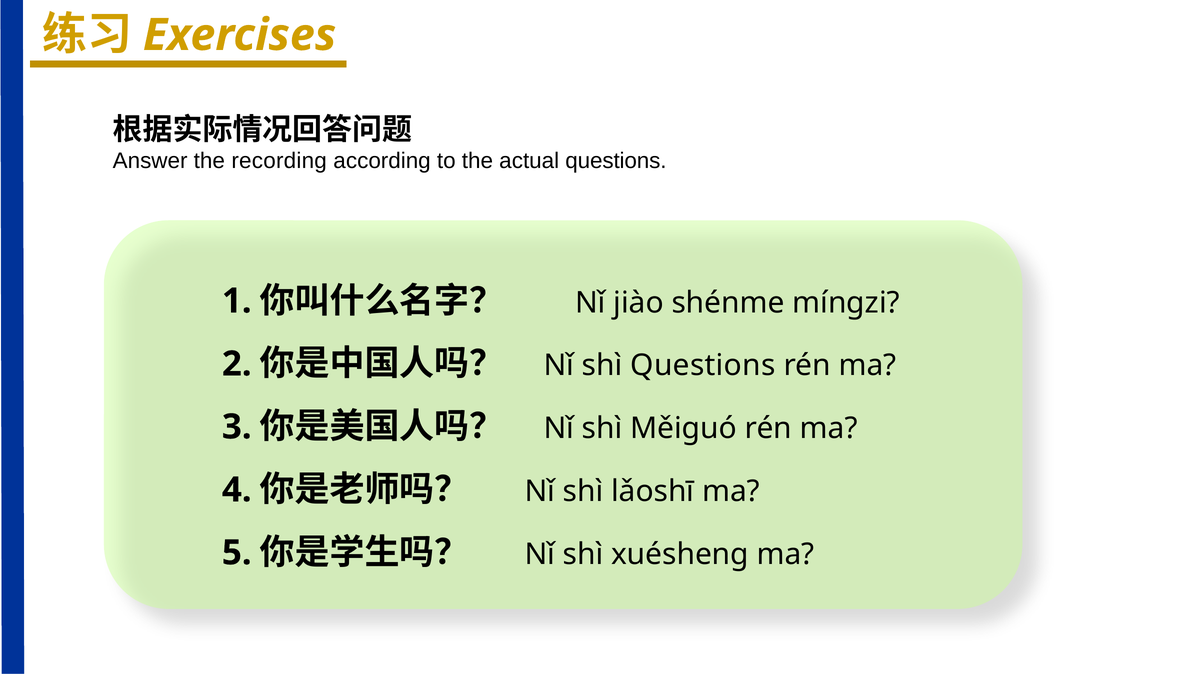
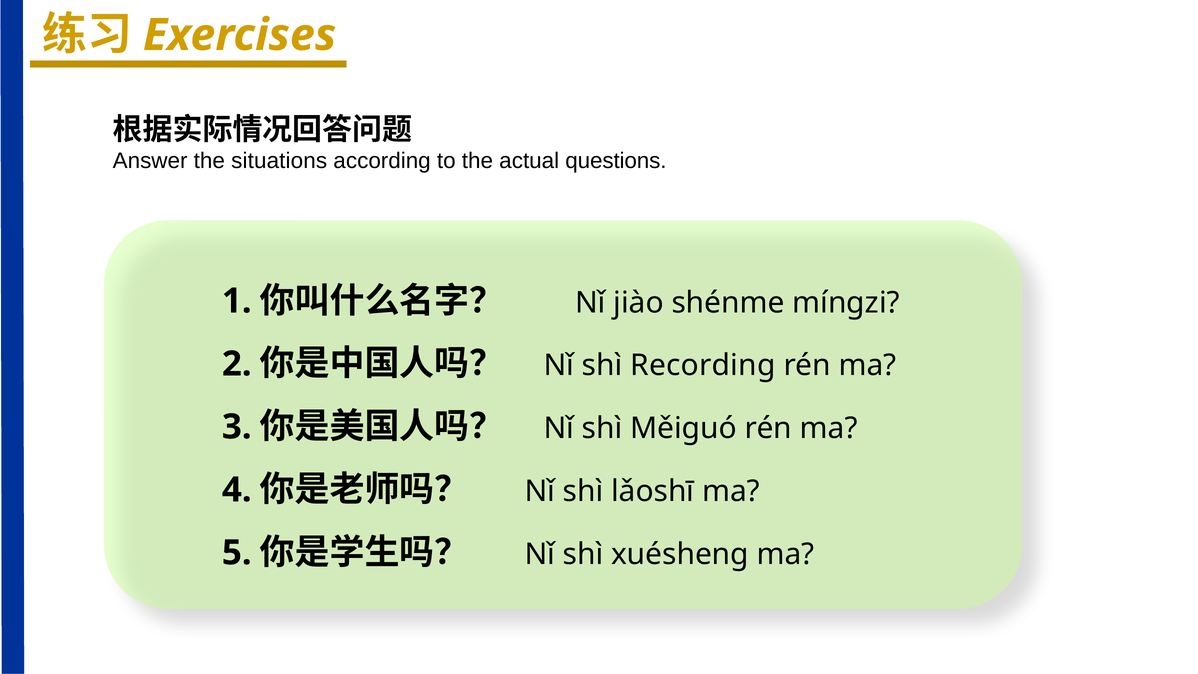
recording: recording -> situations (279, 161)
shì Questions: Questions -> Recording (703, 366)
